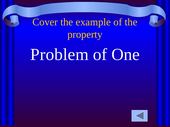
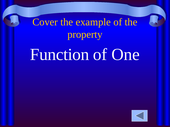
Problem: Problem -> Function (60, 55)
